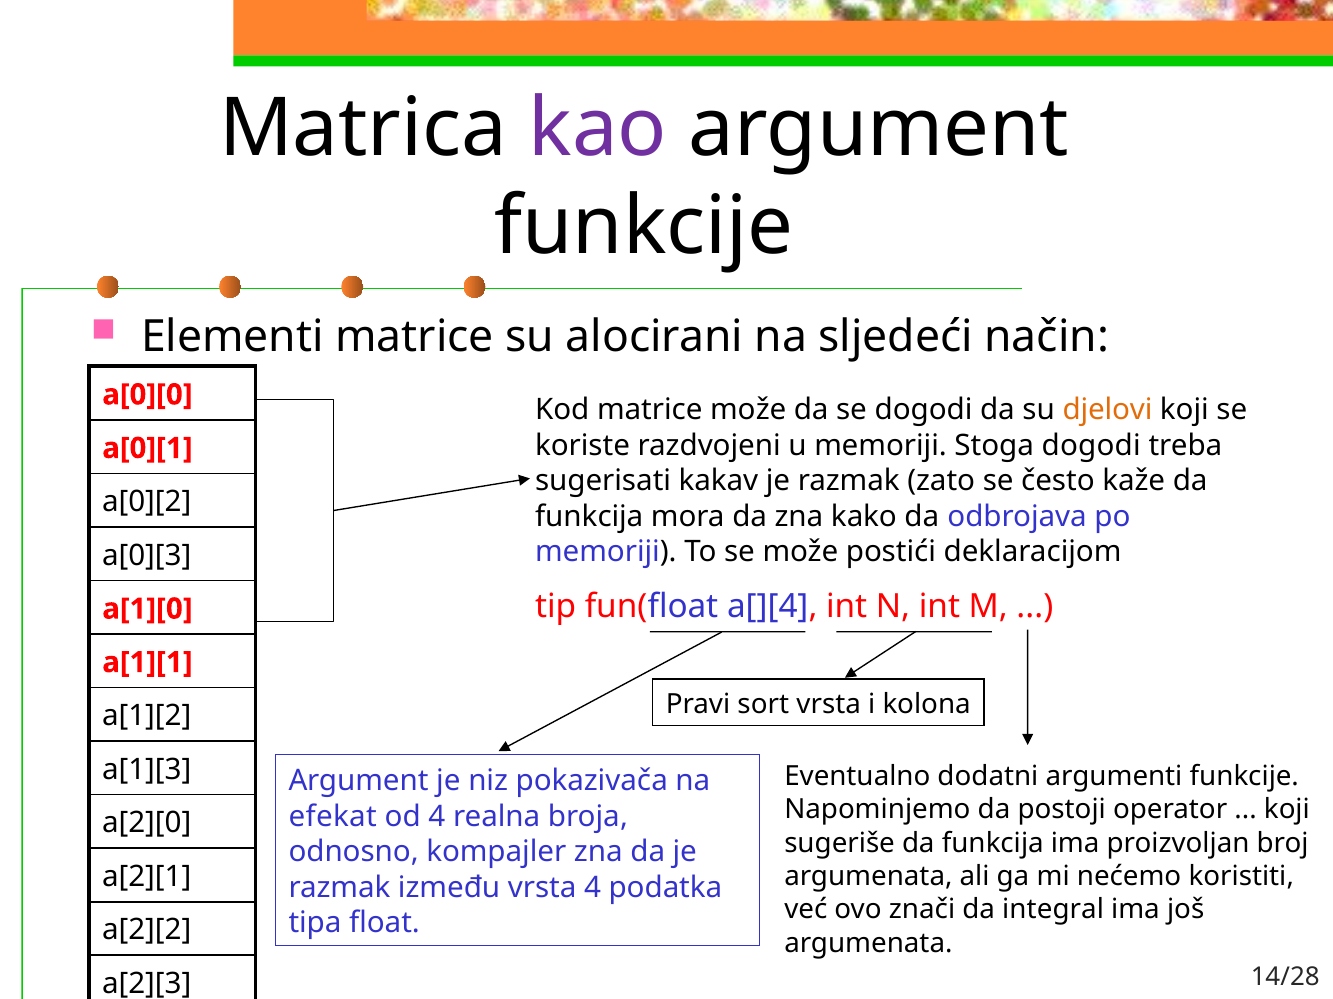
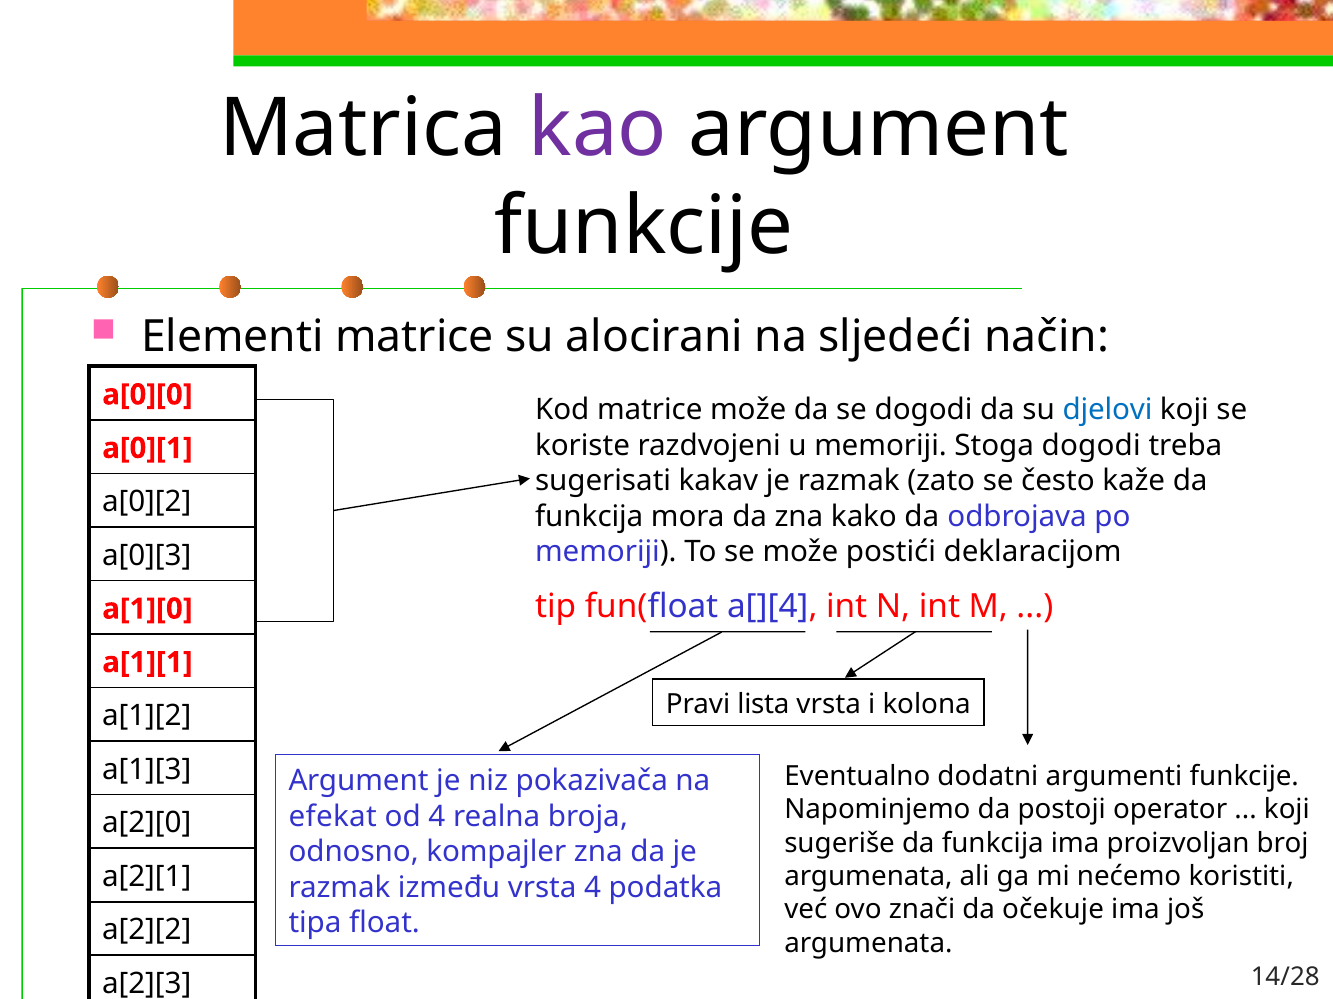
djelovi colour: orange -> blue (1107, 410)
sort: sort -> lista (763, 705)
integral: integral -> očekuje (1053, 910)
